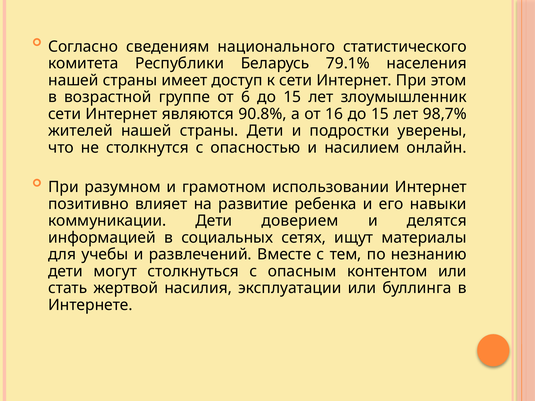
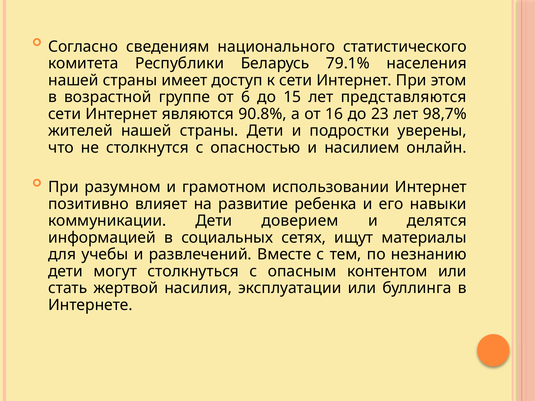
злоумышленник: злоумышленник -> представляются (404, 97)
16 до 15: 15 -> 23 (380, 114)
